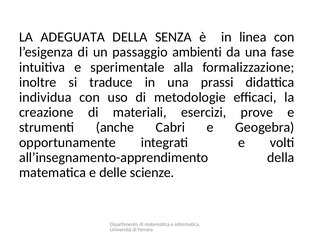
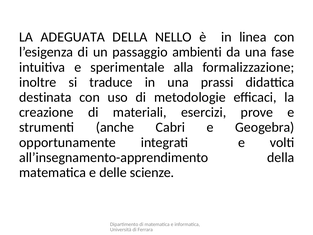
SENZA: SENZA -> NELLO (173, 37)
individua: individua -> destinata (45, 97)
